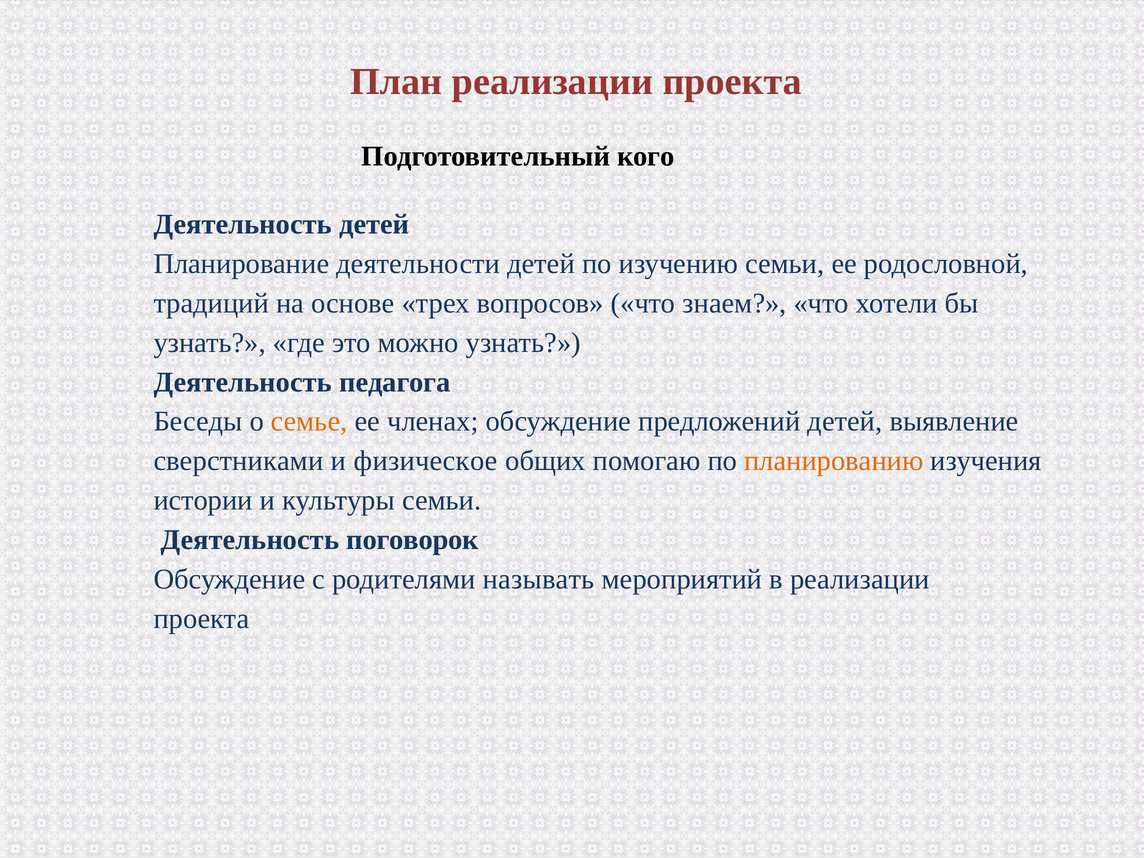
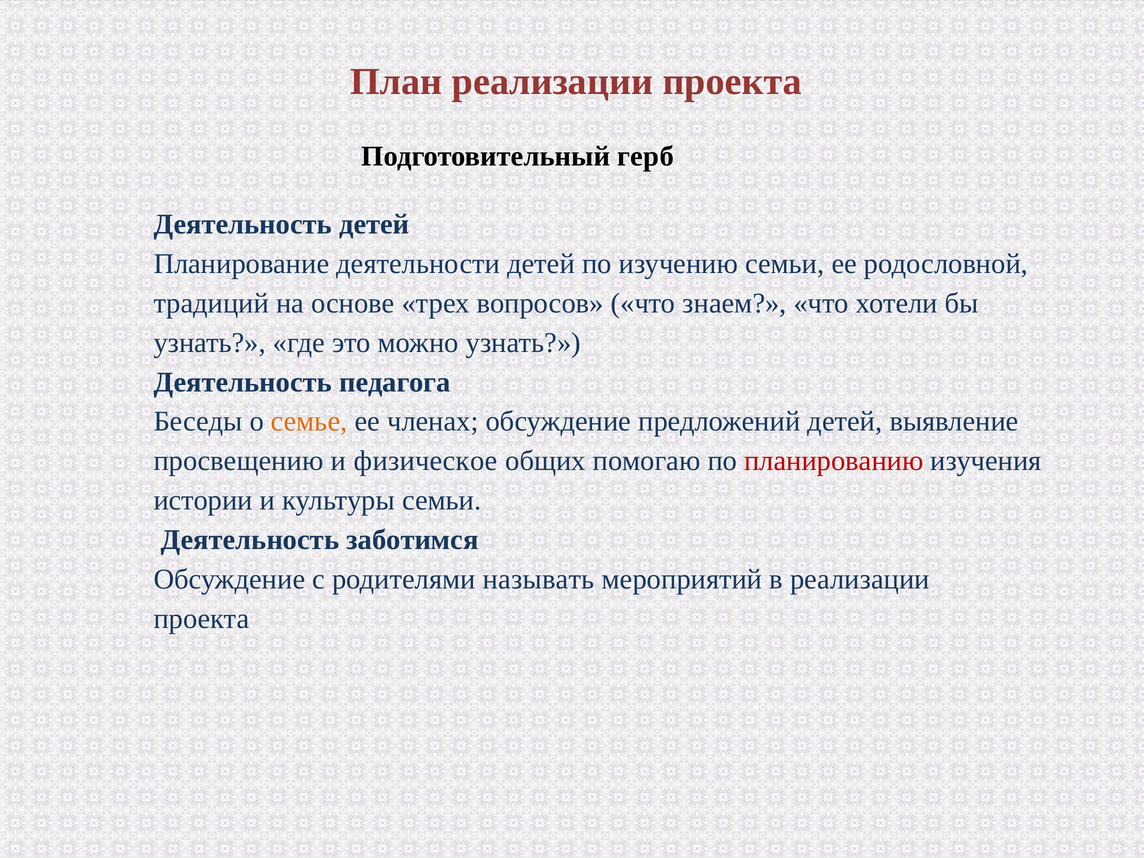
кого: кого -> герб (646, 156)
сверстниками: сверстниками -> просвещению (239, 461)
планированию colour: orange -> red (834, 461)
поговорок: поговорок -> заботимся (412, 540)
